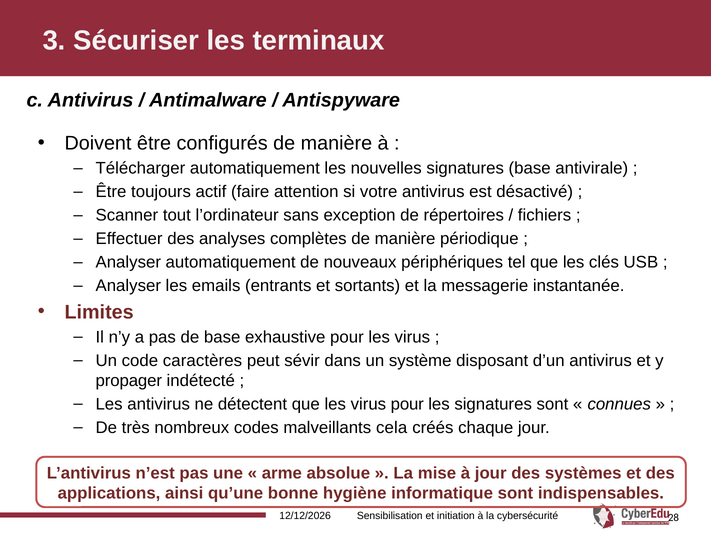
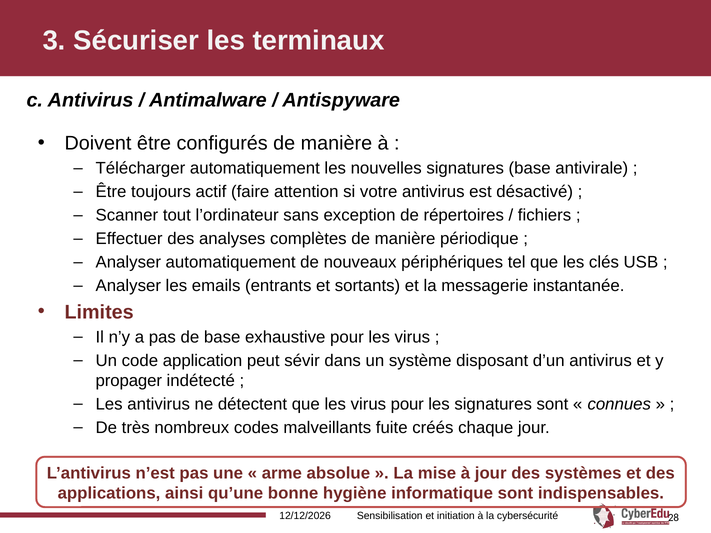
caractères: caractères -> application (203, 361)
cela: cela -> fuite (392, 428)
